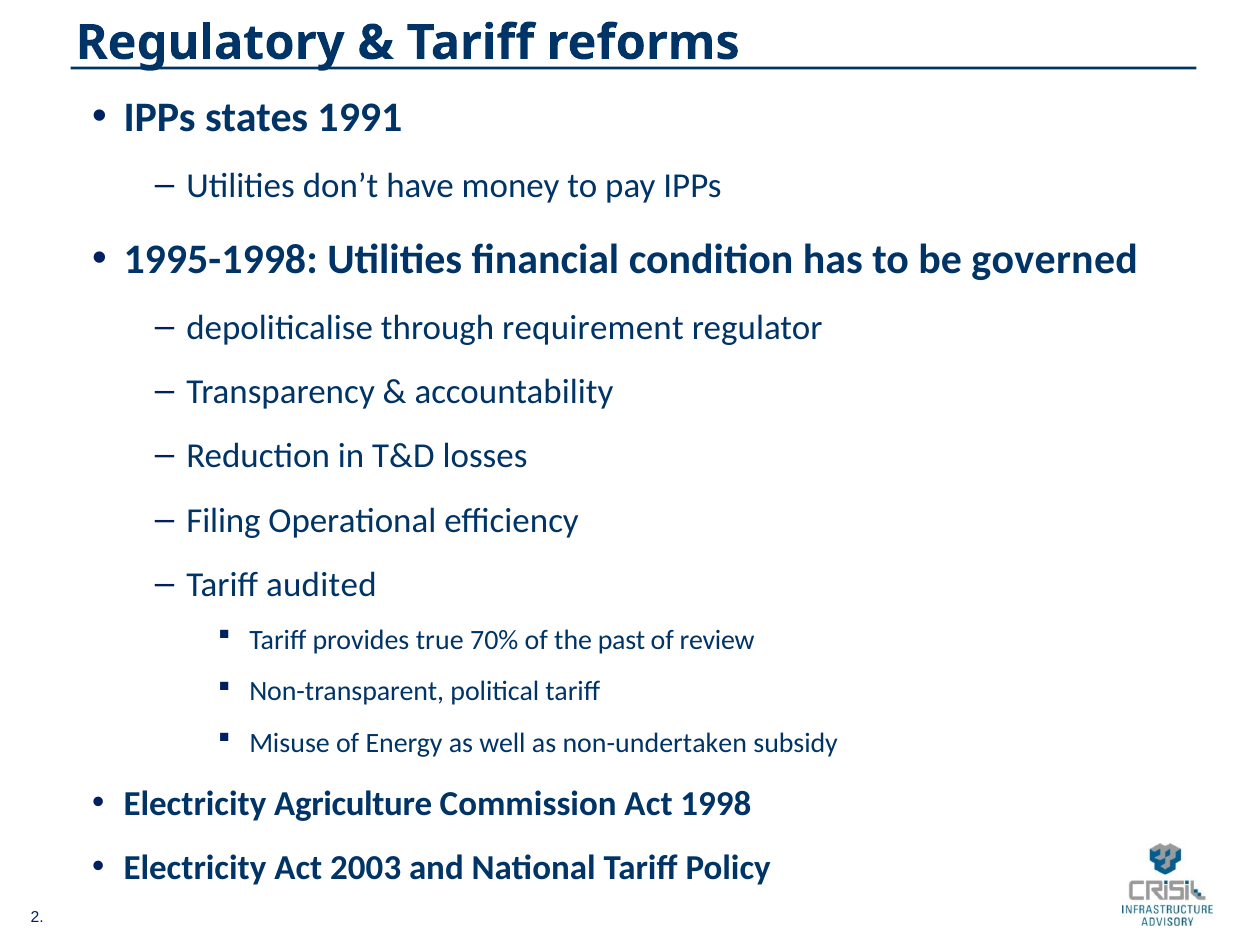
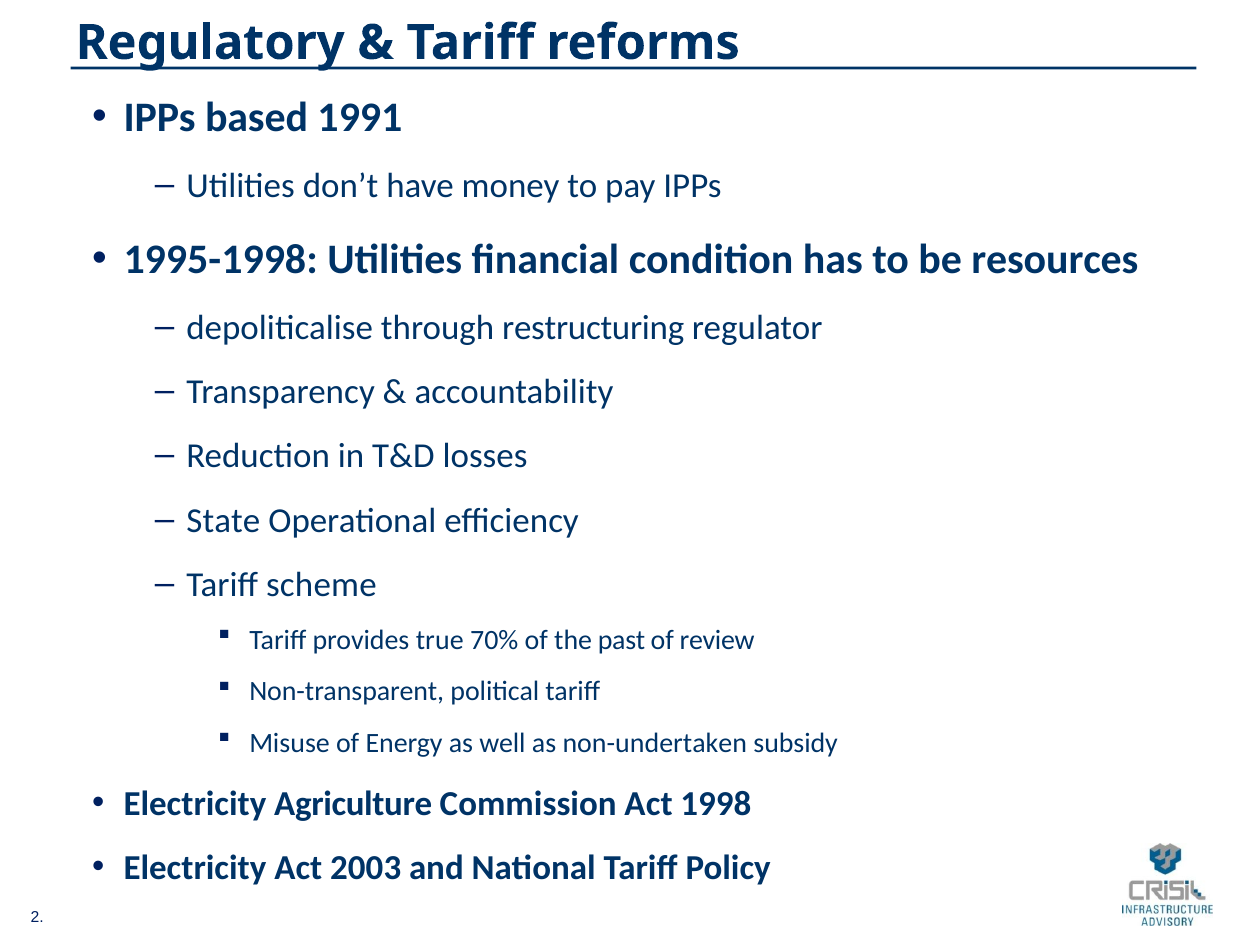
states: states -> based (257, 118)
governed: governed -> resources (1055, 259)
requirement: requirement -> restructuring (593, 327)
Filing: Filing -> State (223, 520)
audited: audited -> scheme (321, 585)
